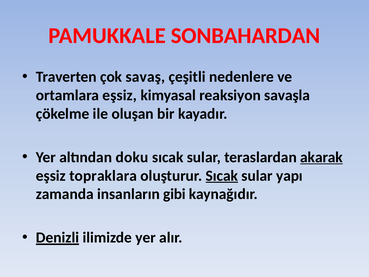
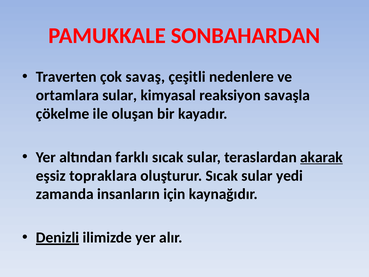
ortamlara eşsiz: eşsiz -> sular (120, 95)
doku: doku -> farklı (132, 157)
Sıcak underline: present -> none (222, 176)
yapı: yapı -> yedi (289, 176)
gibi: gibi -> için (174, 194)
